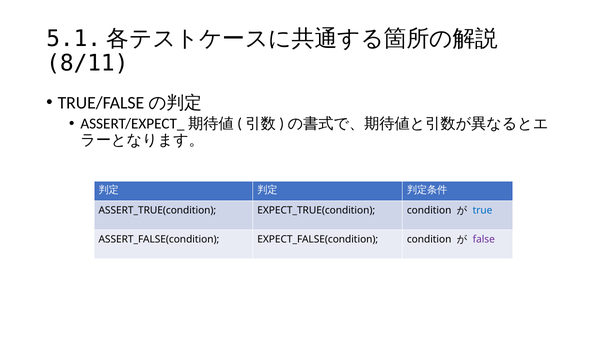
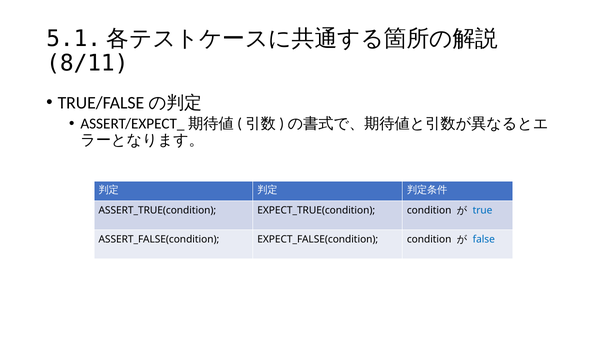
false colour: purple -> blue (484, 239)
